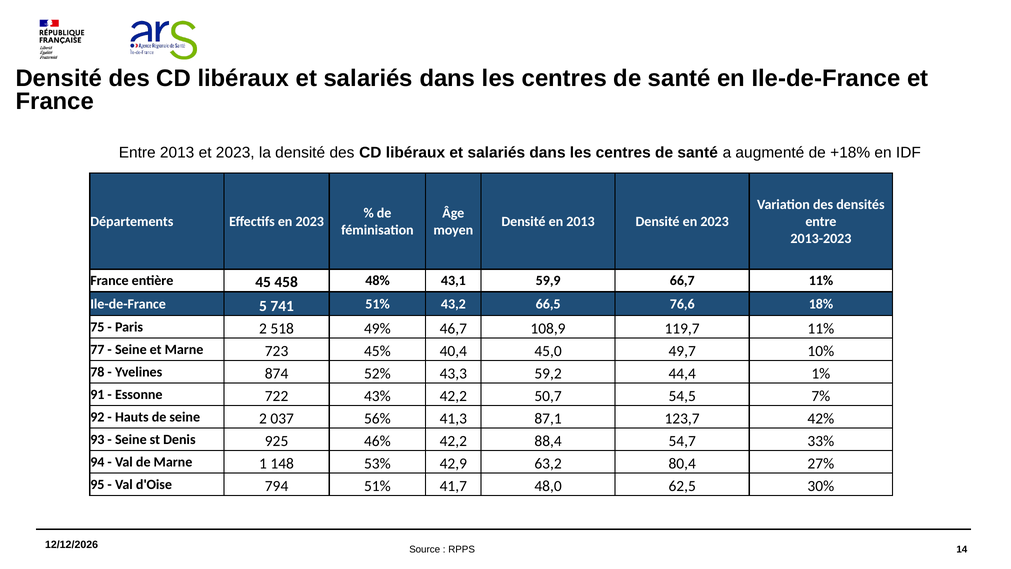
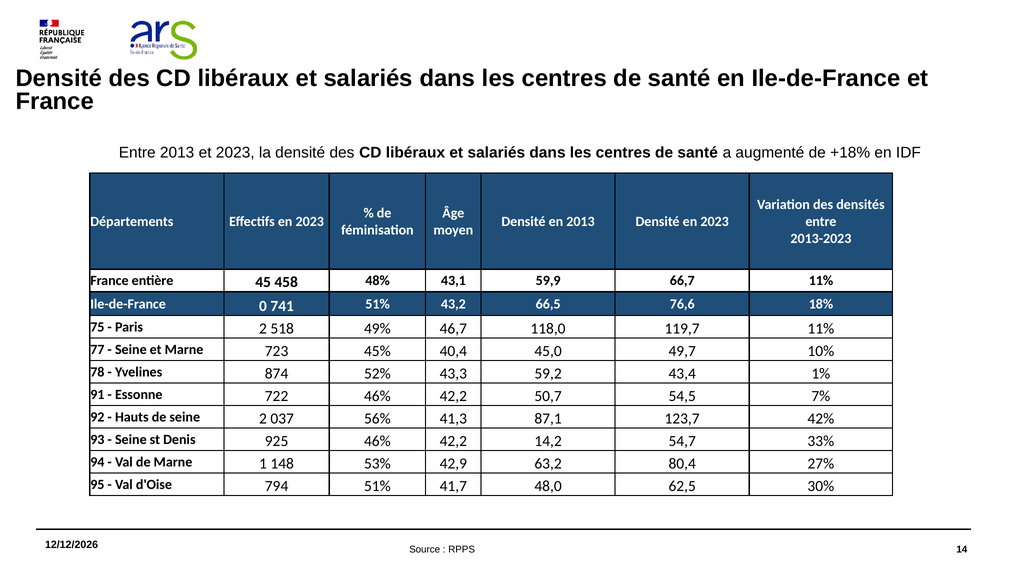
5: 5 -> 0 (263, 306)
108,9: 108,9 -> 118,0 (548, 328)
44,4: 44,4 -> 43,4 (682, 373)
722 43%: 43% -> 46% (377, 396)
88,4: 88,4 -> 14,2 (548, 441)
